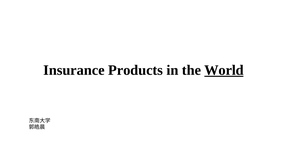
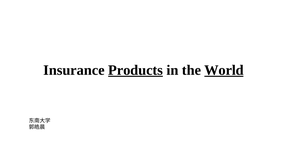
Products underline: none -> present (136, 70)
